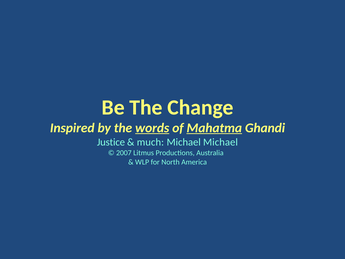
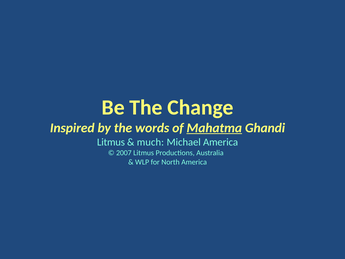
words underline: present -> none (152, 128)
Justice: Justice -> Litmus (111, 142)
Michael Michael: Michael -> America (221, 142)
